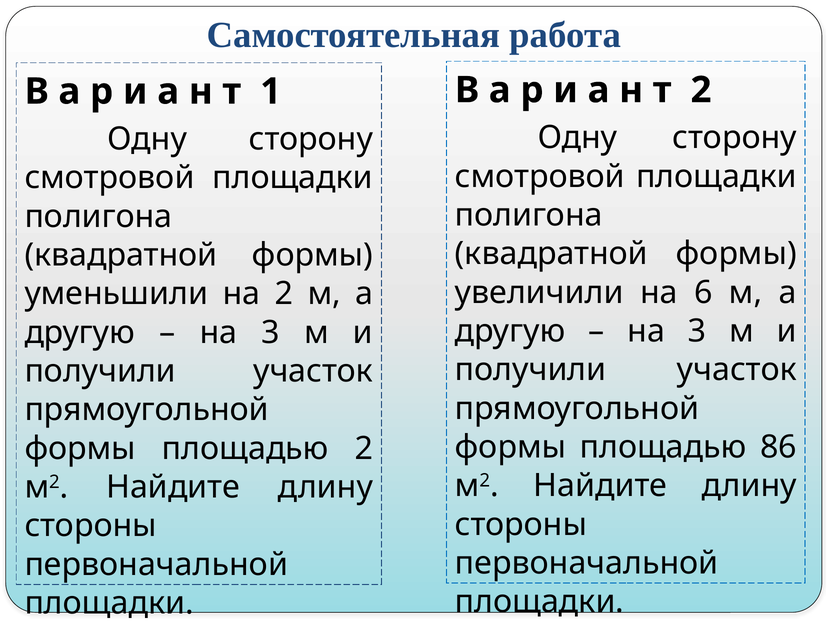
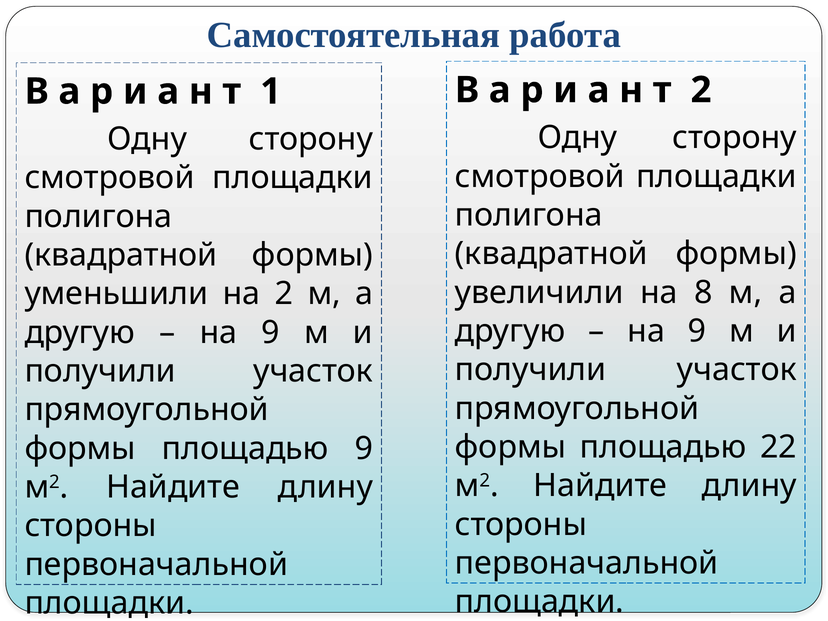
6: 6 -> 8 (703, 292)
3: 3 -> 9 (697, 331)
3: 3 -> 9 (271, 333)
86: 86 -> 22 (778, 447)
площадью 2: 2 -> 9 (364, 448)
